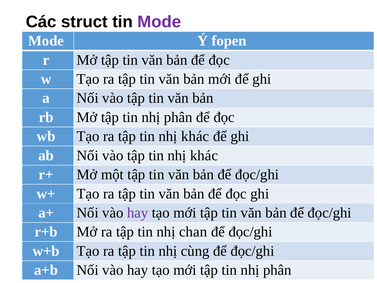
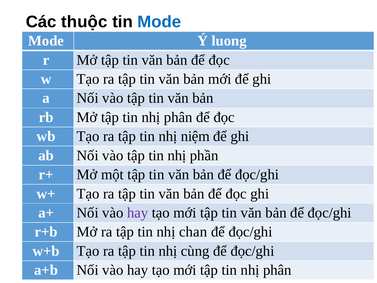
struct: struct -> thuộc (84, 22)
Mode colour: purple -> blue (159, 22)
fopen: fopen -> luong (229, 41)
khác: khác -> niệm (195, 136)
khác: khác -> phần (204, 155)
